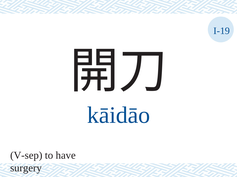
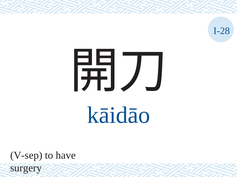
I-19: I-19 -> I-28 (222, 31)
